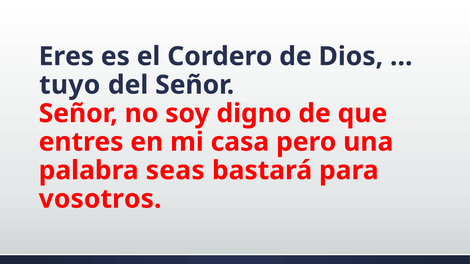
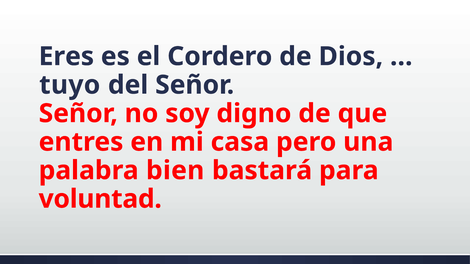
seas: seas -> bien (175, 171)
vosotros: vosotros -> voluntad (100, 199)
